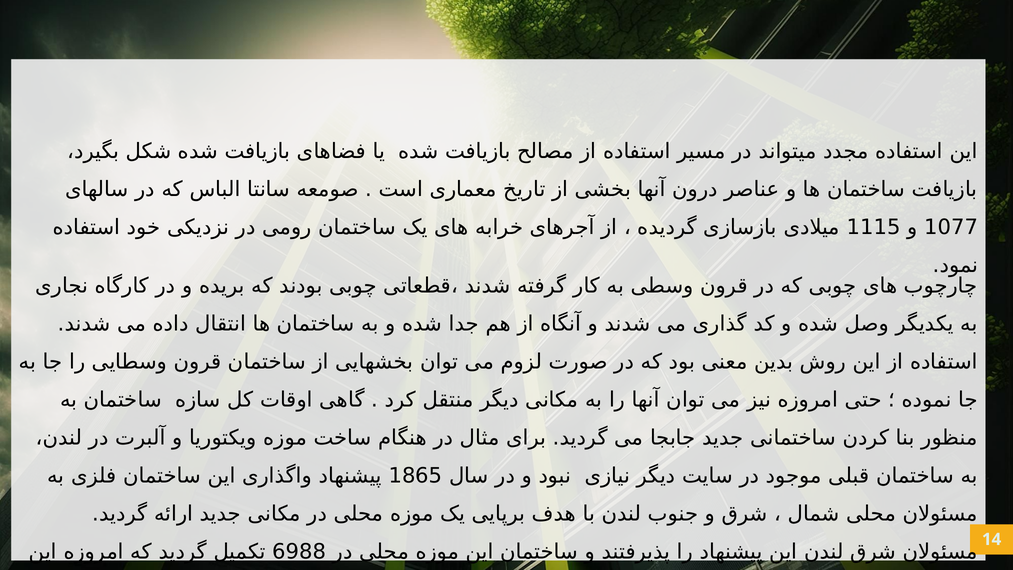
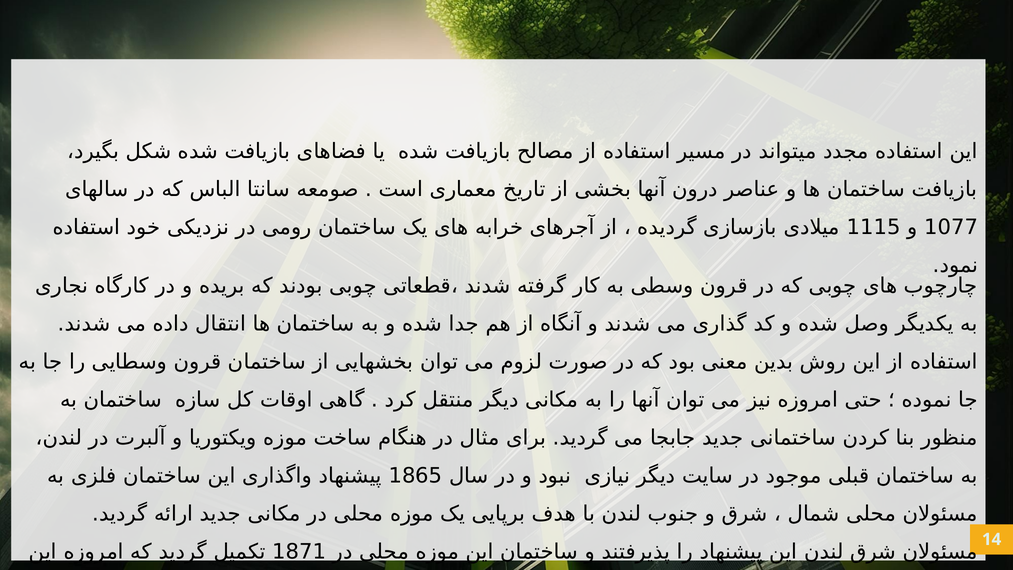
6988: 6988 -> 1871 (299, 552)
